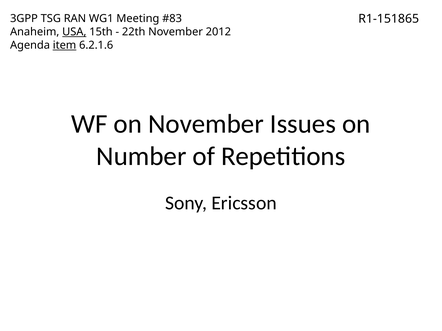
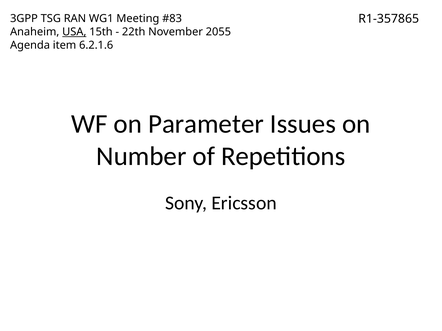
R1-151865: R1-151865 -> R1-357865 (389, 19)
2012: 2012 -> 2055 (218, 32)
item underline: present -> none (65, 45)
on November: November -> Parameter (206, 124)
